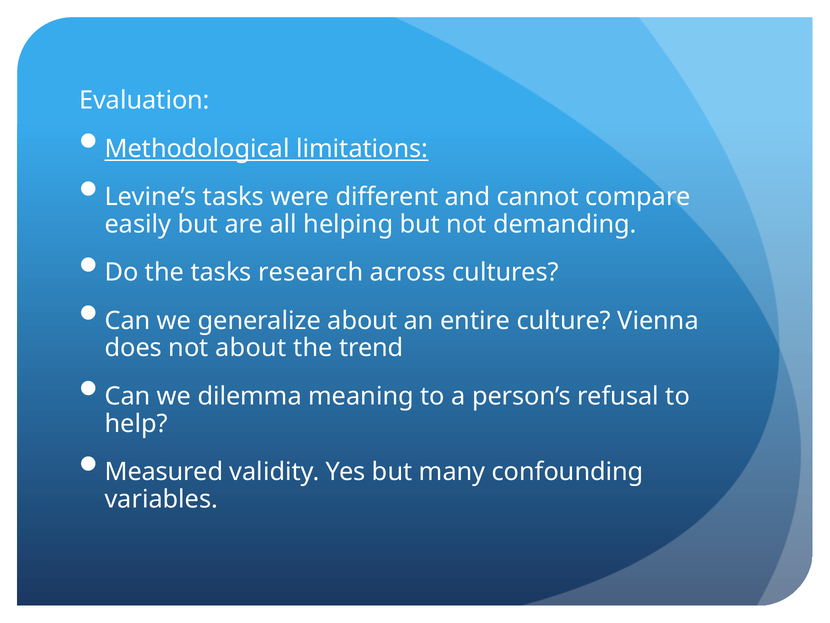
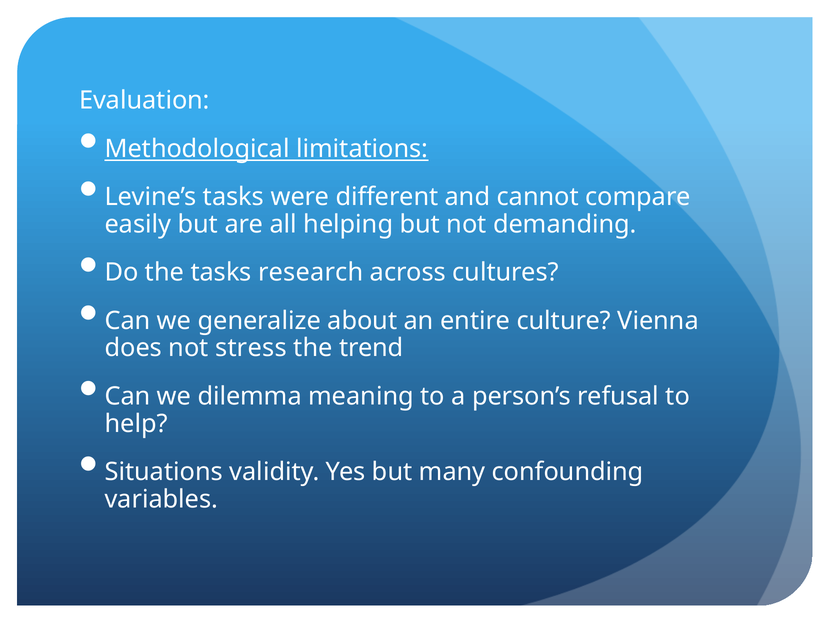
not about: about -> stress (251, 348)
Measured: Measured -> Situations (164, 471)
